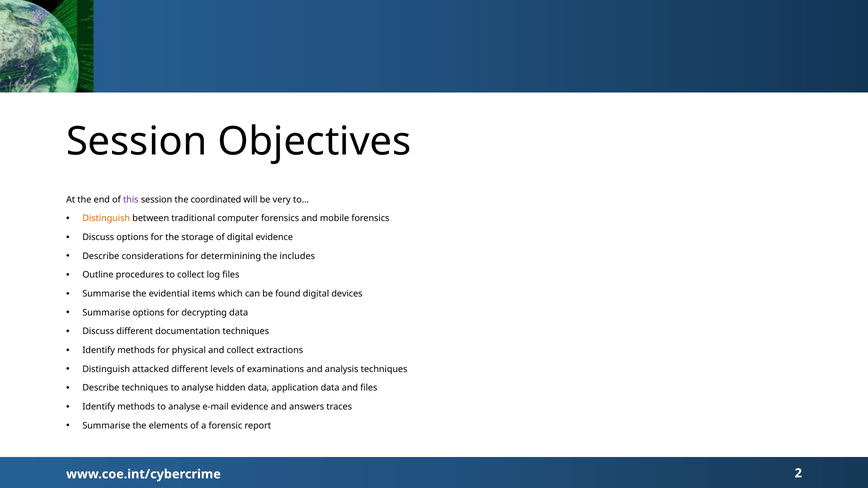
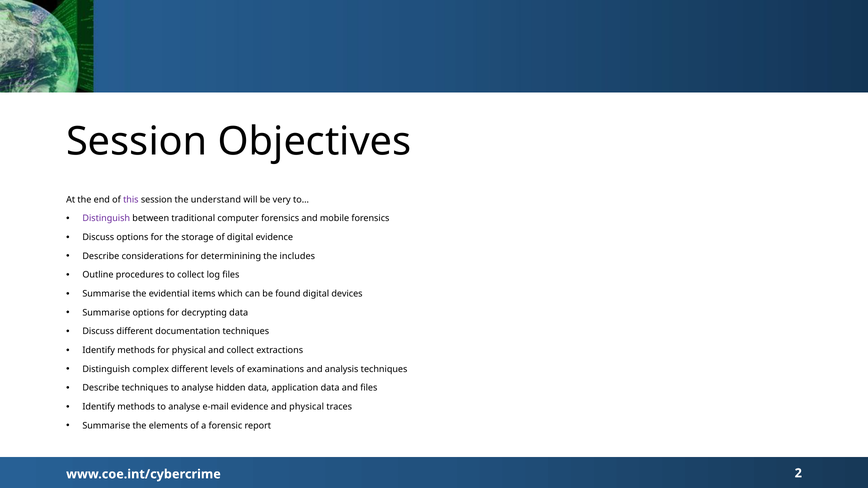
coordinated: coordinated -> understand (216, 200)
Distinguish colour: orange -> purple (106, 219)
attacked: attacked -> complex (151, 369)
and answers: answers -> physical (307, 407)
